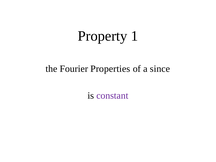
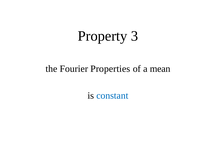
1: 1 -> 3 (135, 36)
since: since -> mean (160, 69)
constant colour: purple -> blue (112, 96)
